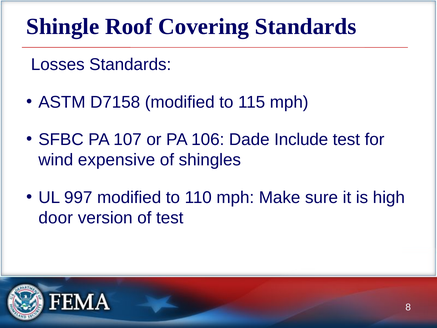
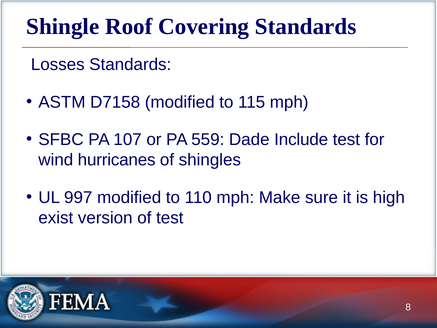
106: 106 -> 559 (208, 139)
expensive: expensive -> hurricanes (117, 160)
door: door -> exist (56, 218)
